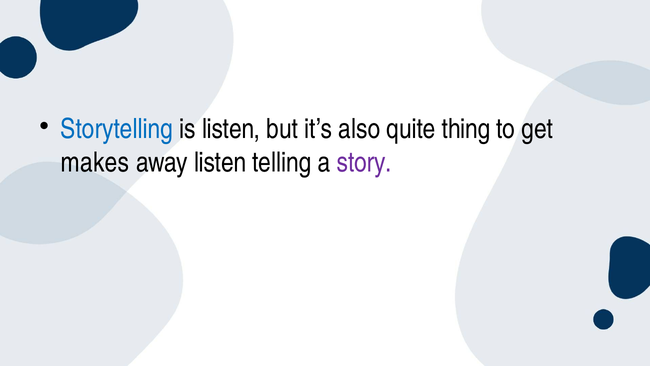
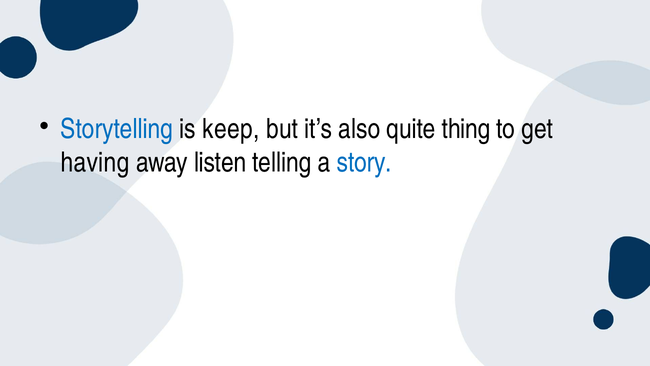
is listen: listen -> keep (231, 129)
makes: makes -> having (95, 162)
story colour: purple -> blue (364, 162)
